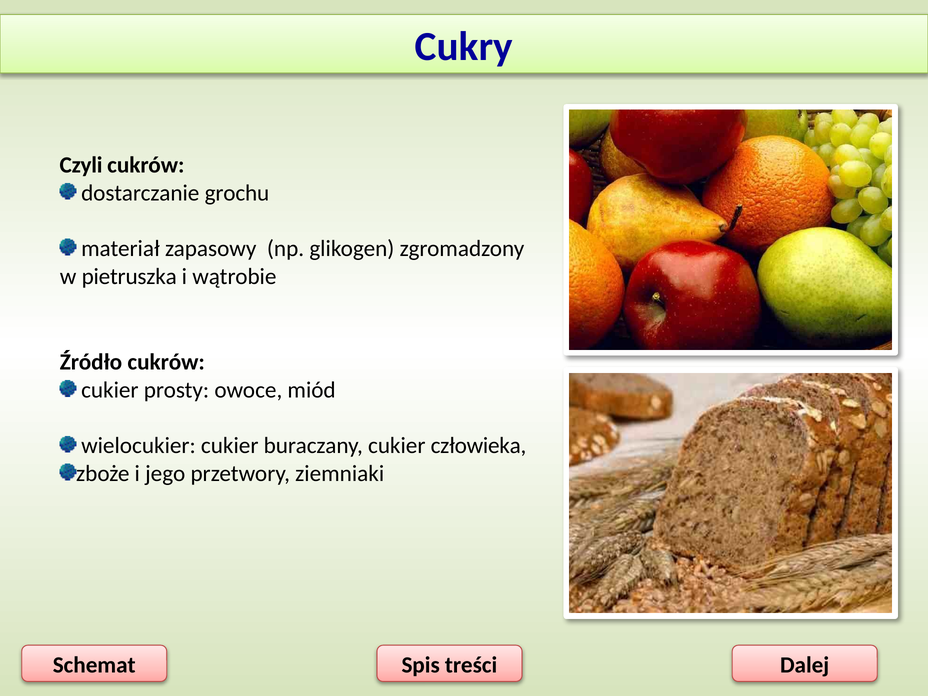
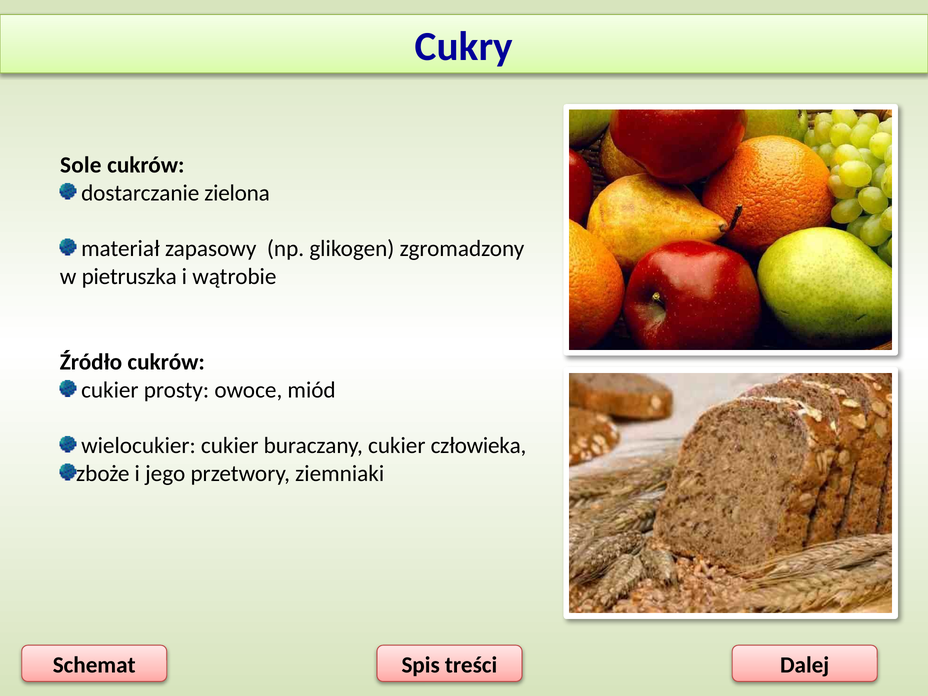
Czyli: Czyli -> Sole (81, 165)
grochu: grochu -> zielona (237, 193)
